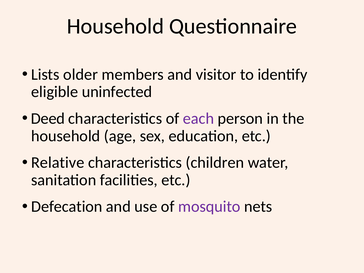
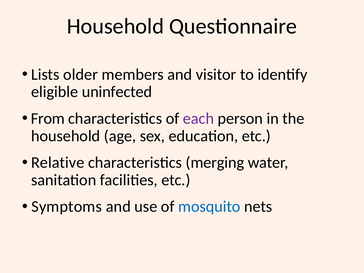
Deed: Deed -> From (48, 118)
children: children -> merging (215, 163)
Defecation: Defecation -> Symptoms (67, 207)
mosquito colour: purple -> blue (209, 207)
